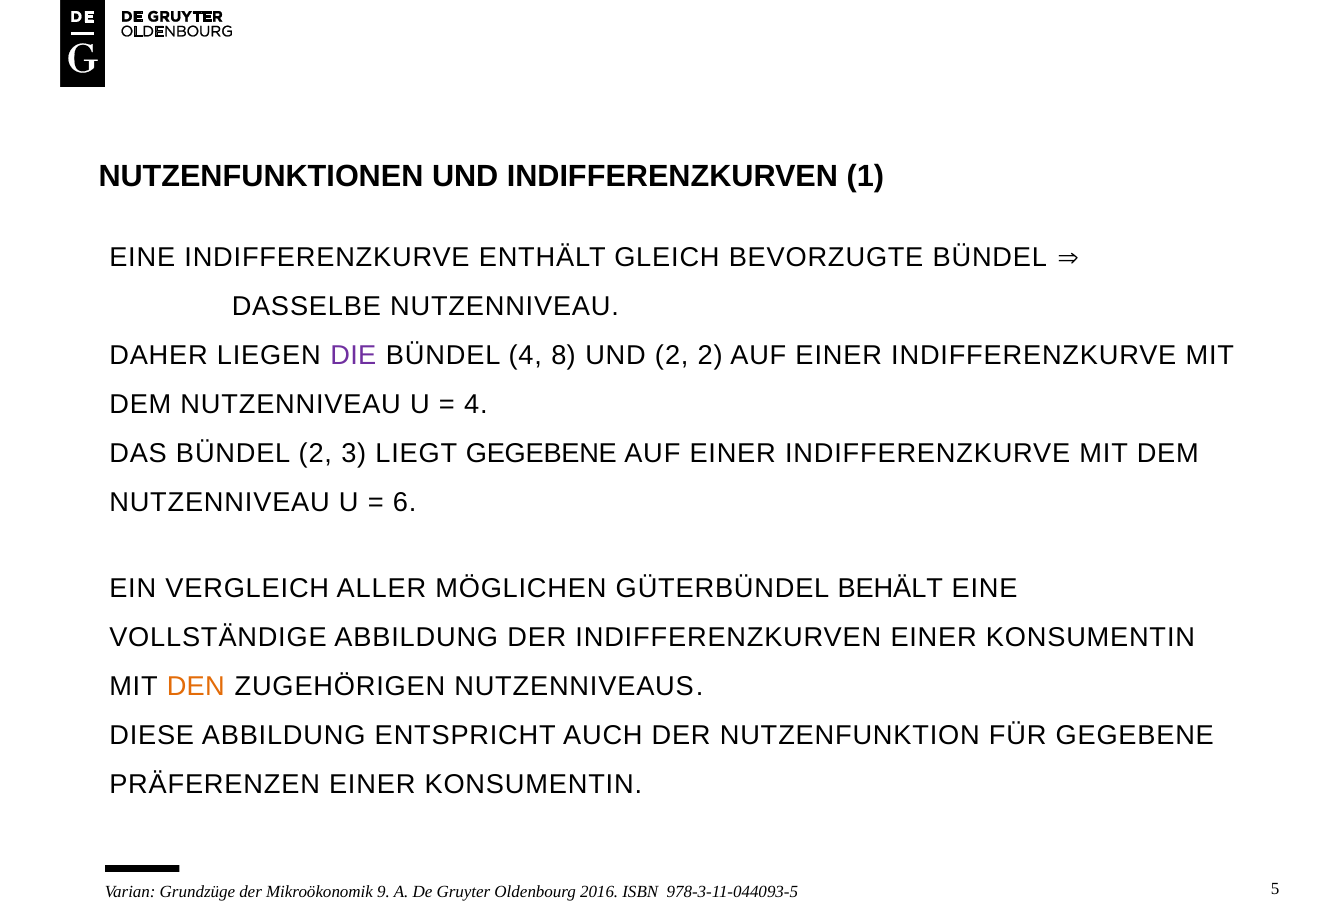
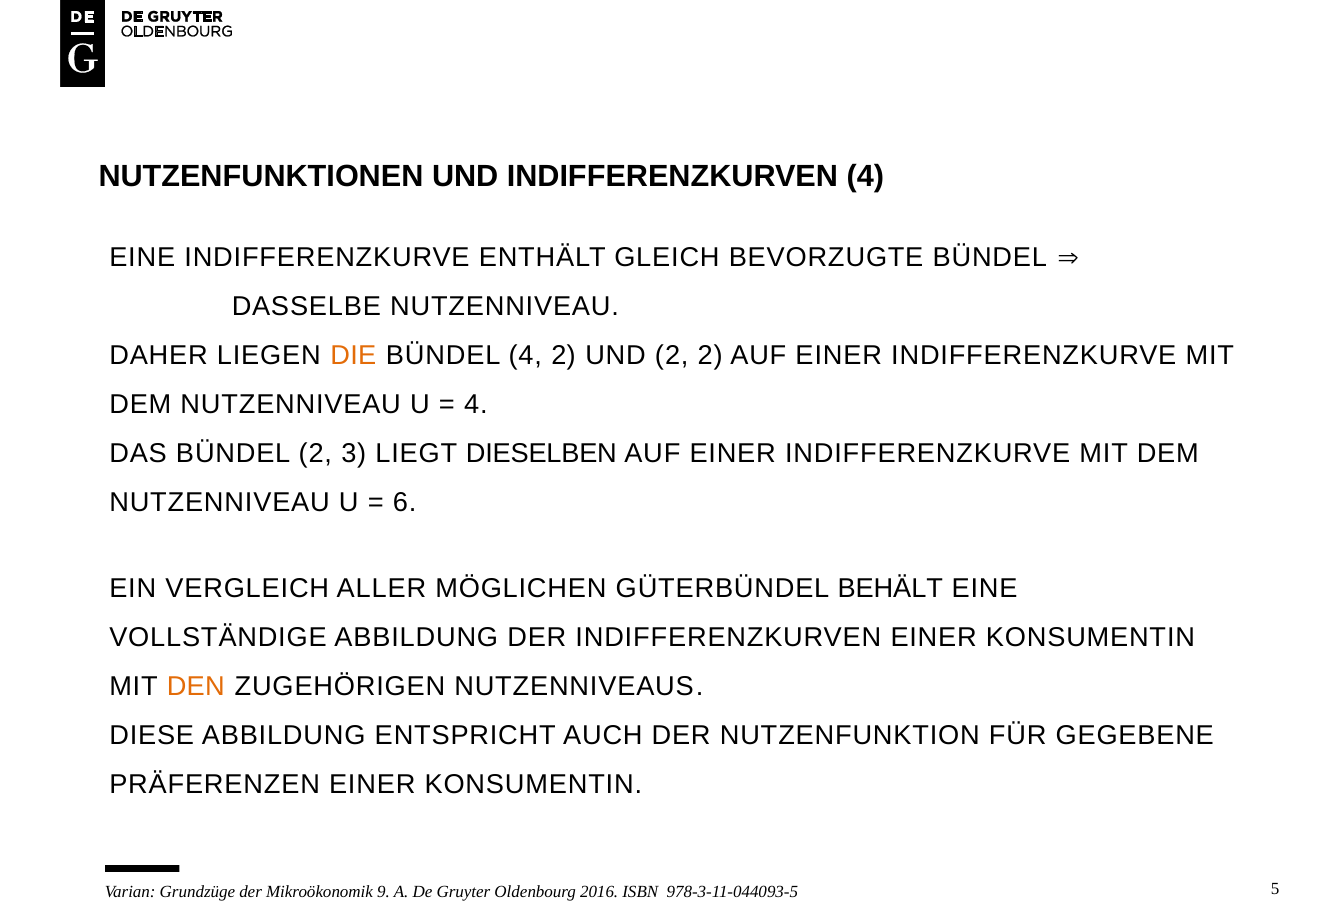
INDIFFERENZKURVEN 1: 1 -> 4 (865, 177)
DIE colour: purple -> orange (353, 356)
4 8: 8 -> 2 (564, 356)
LIEGT GEGEBENE: GEGEBENE -> DIESELBEN (541, 454)
